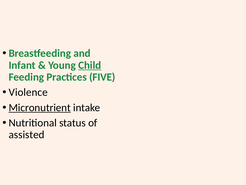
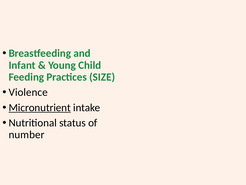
Child underline: present -> none (90, 65)
FIVE: FIVE -> SIZE (102, 77)
assisted: assisted -> number (27, 134)
